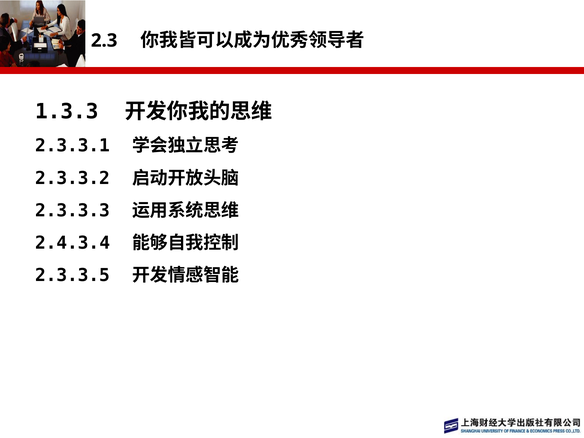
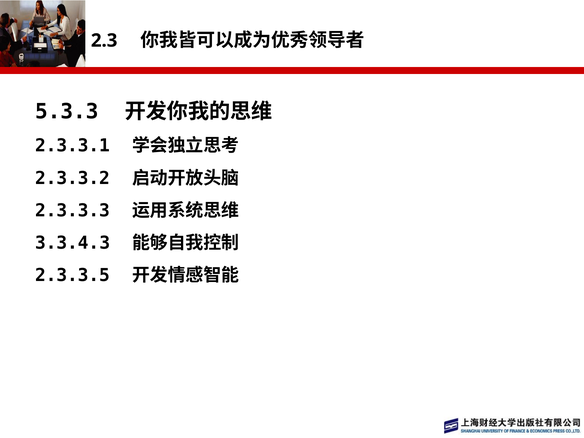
1.3.3: 1.3.3 -> 5.3.3 (67, 112)
2.4.3.4: 2.4.3.4 -> 3.3.4.3 (73, 243)
